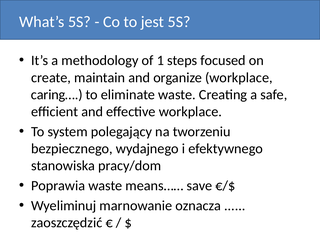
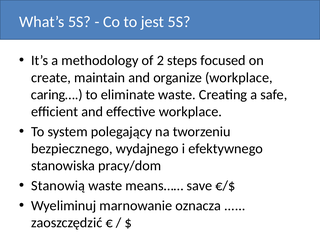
1: 1 -> 2 (160, 61)
Poprawia: Poprawia -> Stanowią (58, 186)
